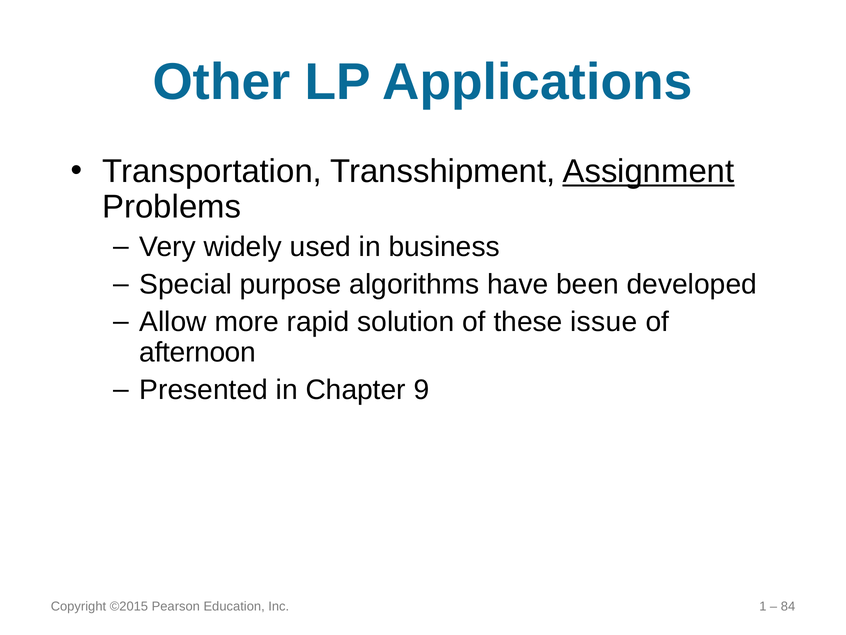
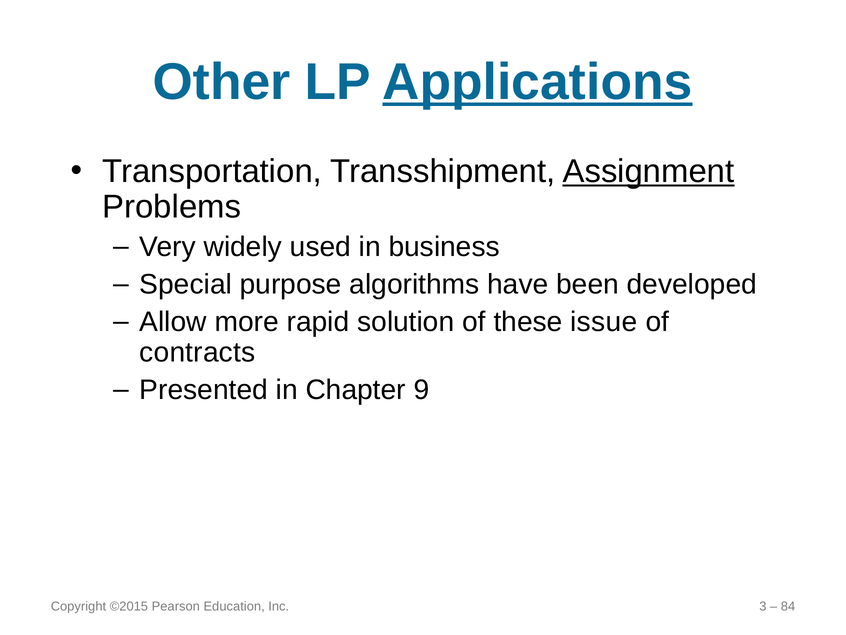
Applications underline: none -> present (537, 82)
afternoon: afternoon -> contracts (197, 352)
1: 1 -> 3 (763, 606)
